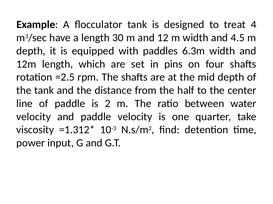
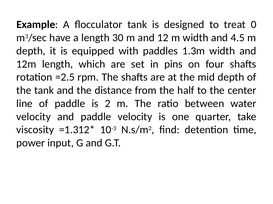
4: 4 -> 0 (254, 25)
6.3m: 6.3m -> 1.3m (194, 51)
